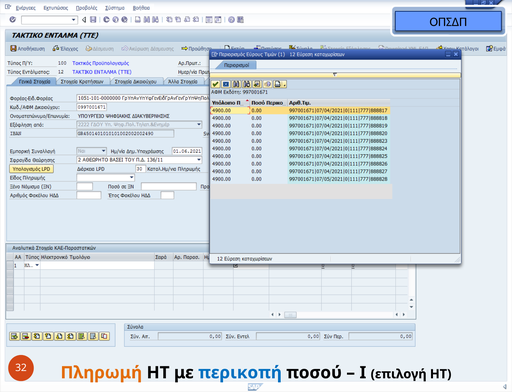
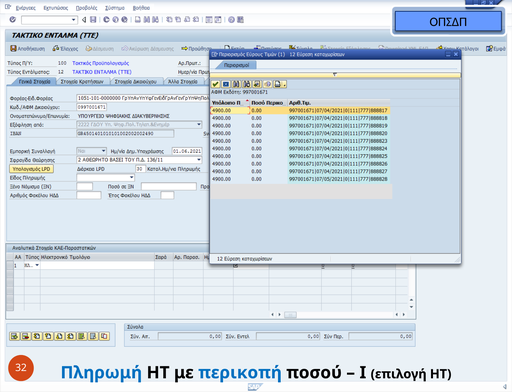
Πληρωμή colour: orange -> blue (101, 373)
